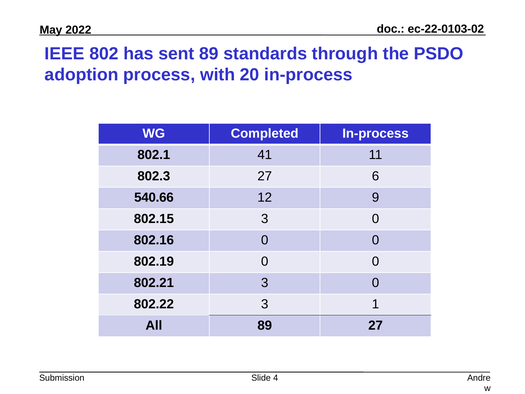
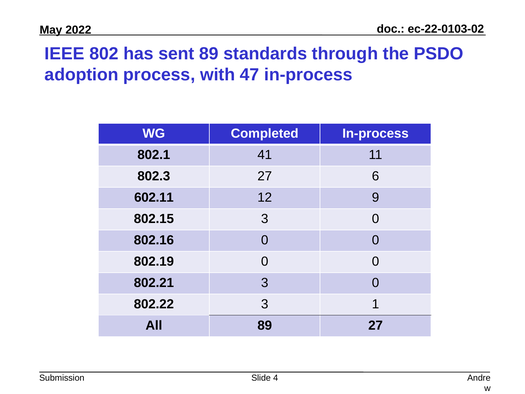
20: 20 -> 47 (250, 75)
540.66: 540.66 -> 602.11 (154, 197)
